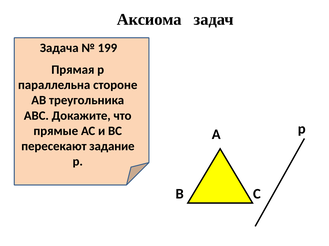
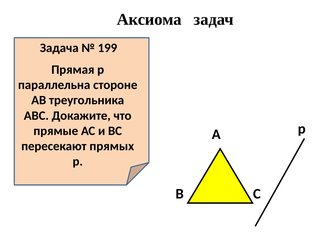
задание: задание -> прямых (112, 147)
